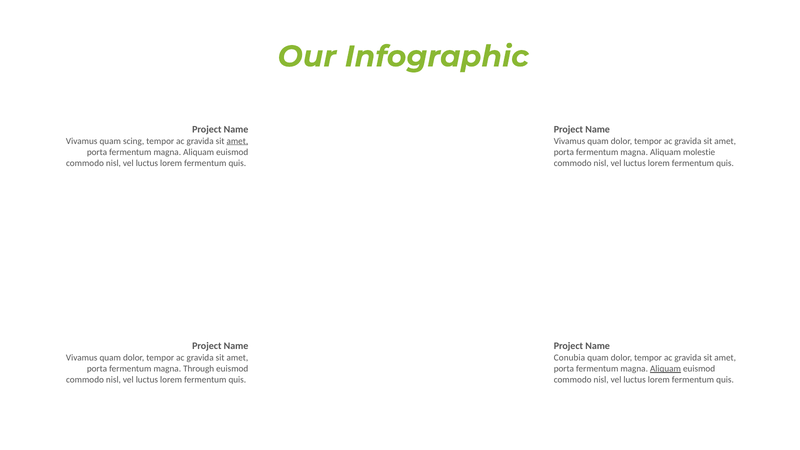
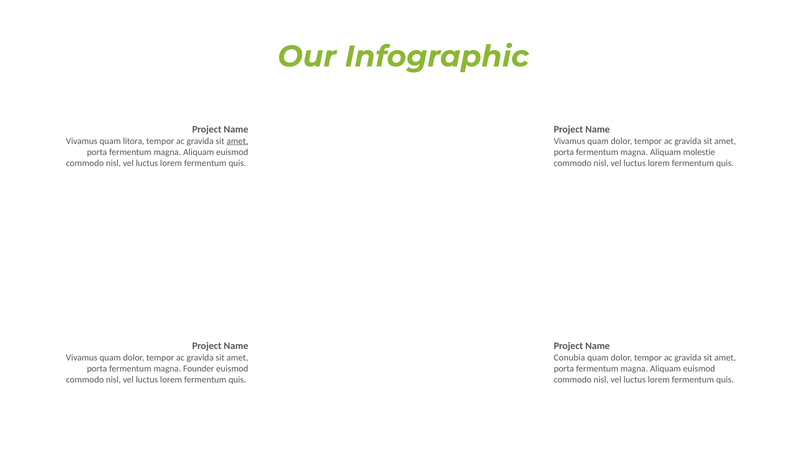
scing: scing -> litora (134, 141)
Through: Through -> Founder (199, 369)
Aliquam underline: present -> none (665, 369)
